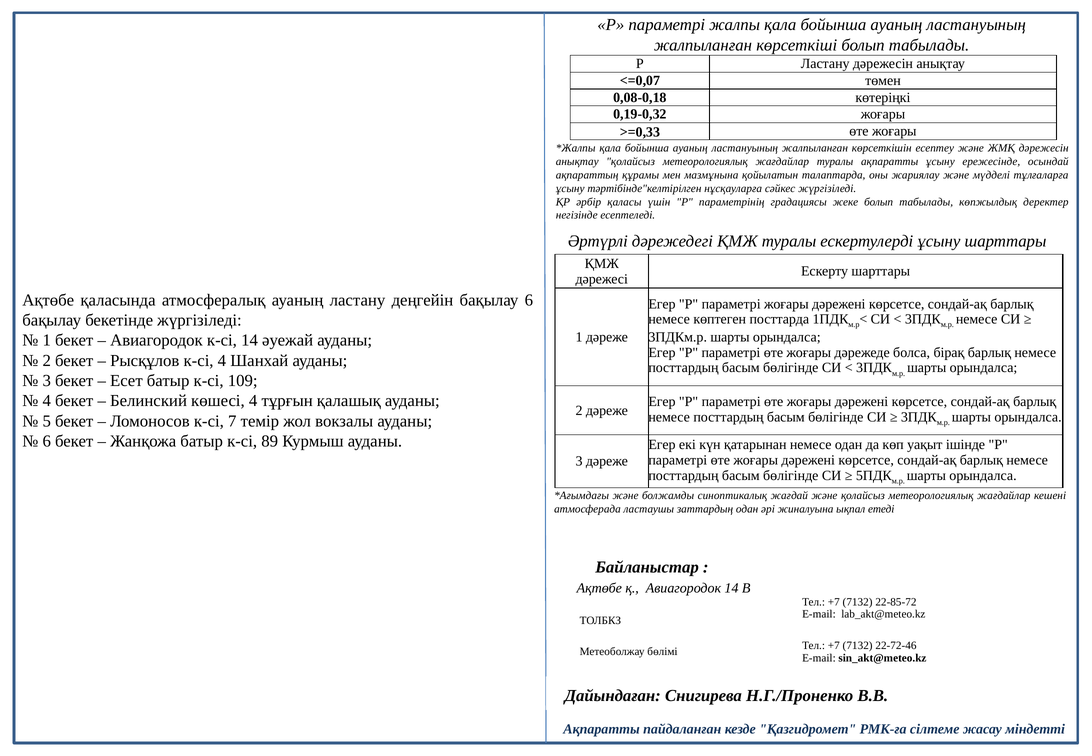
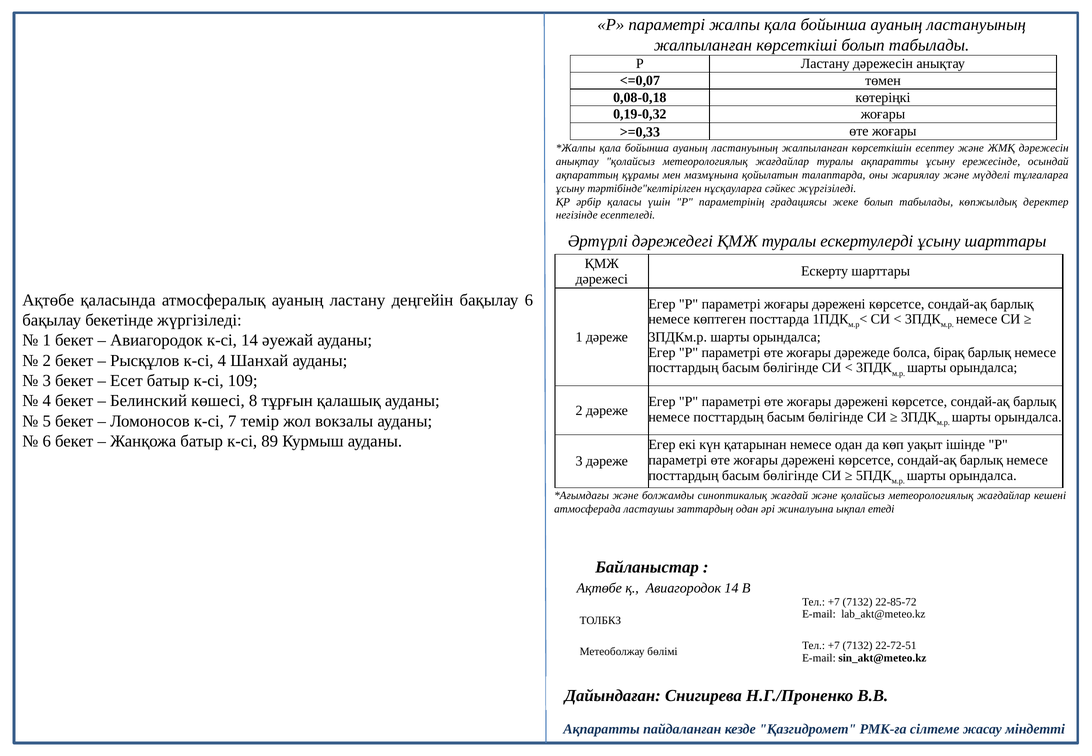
көшесі 4: 4 -> 8 (253, 401)
22-72-46: 22-72-46 -> 22-72-51 (896, 646)
